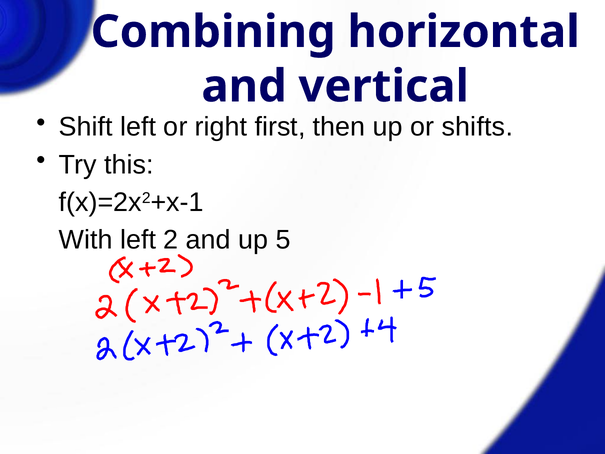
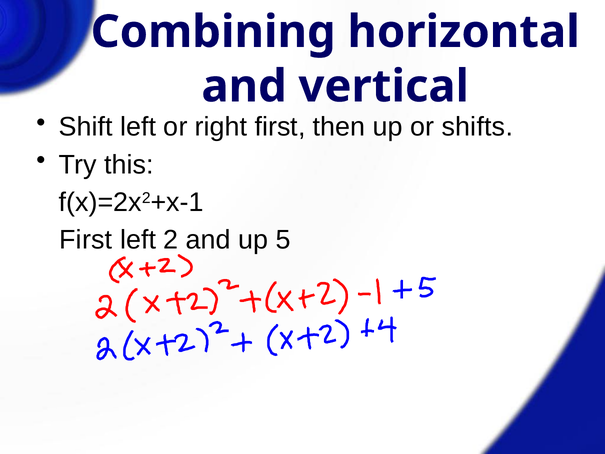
With: With -> First (86, 240)
